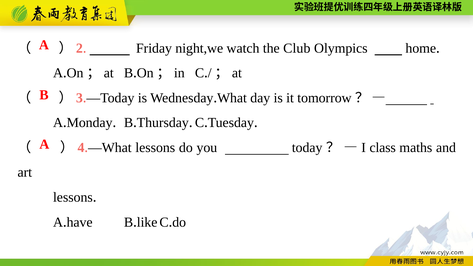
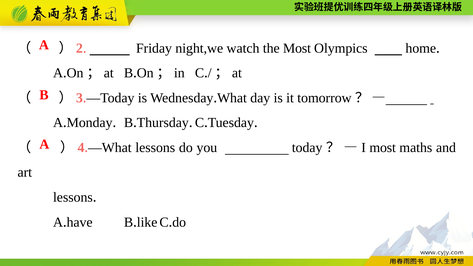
the Club: Club -> Most (297, 48)
class: class -> most (383, 148)
